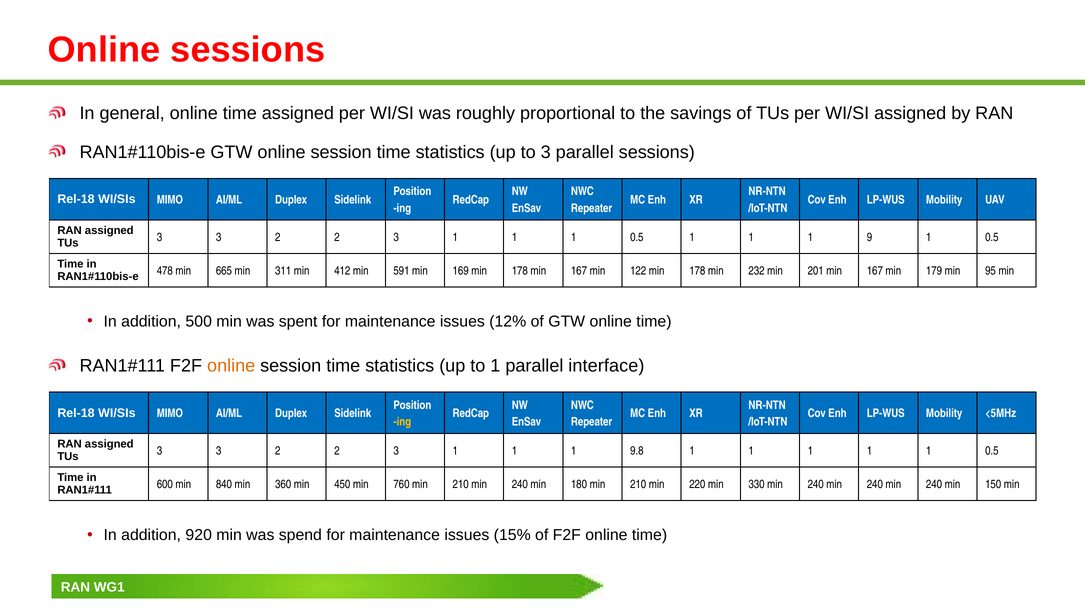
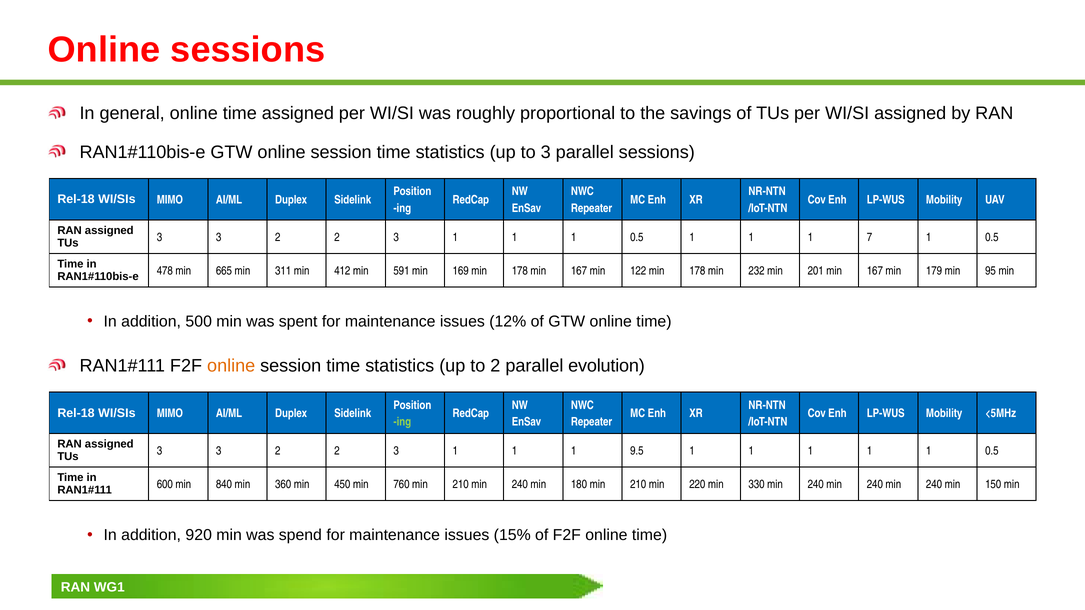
9: 9 -> 7 (870, 238)
to 1: 1 -> 2 (495, 366)
interface: interface -> evolution (607, 366)
ing colour: yellow -> light green (402, 422)
9.8: 9.8 -> 9.5 (637, 451)
